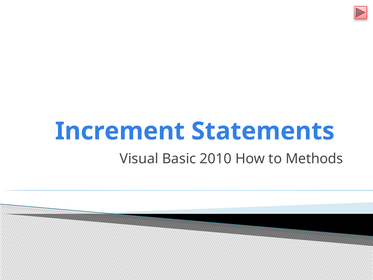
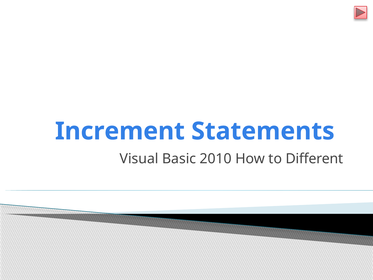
Methods: Methods -> Different (314, 159)
